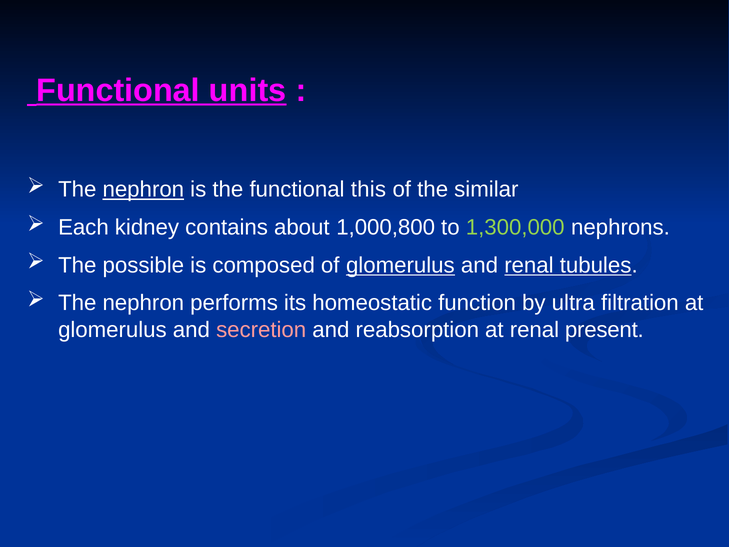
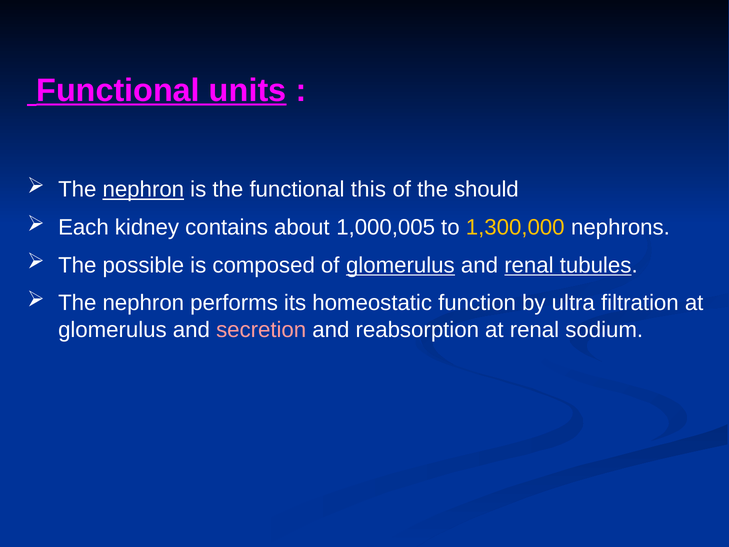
similar: similar -> should (486, 189)
1,000,800: 1,000,800 -> 1,000,005 (386, 227)
1,300,000 colour: light green -> yellow (515, 227)
present: present -> sodium (604, 330)
